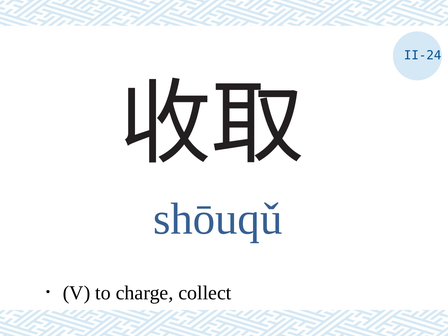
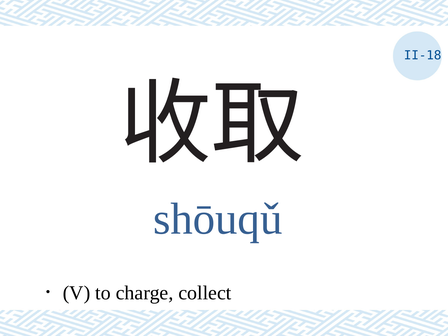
II-24: II-24 -> II-18 (423, 55)
